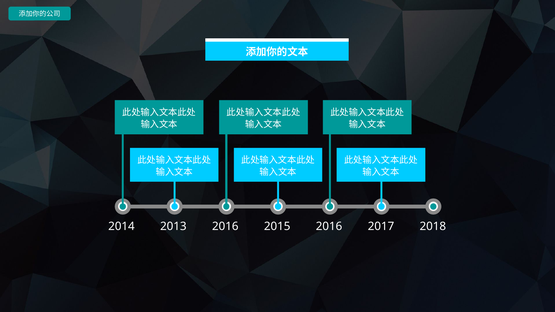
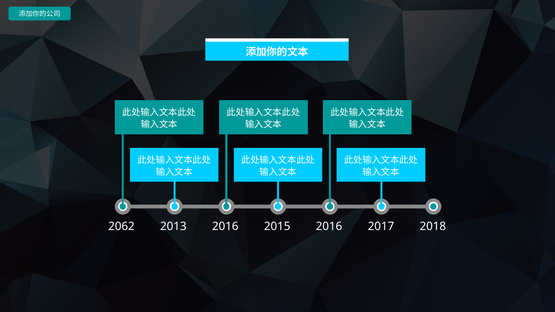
2014: 2014 -> 2062 (121, 226)
